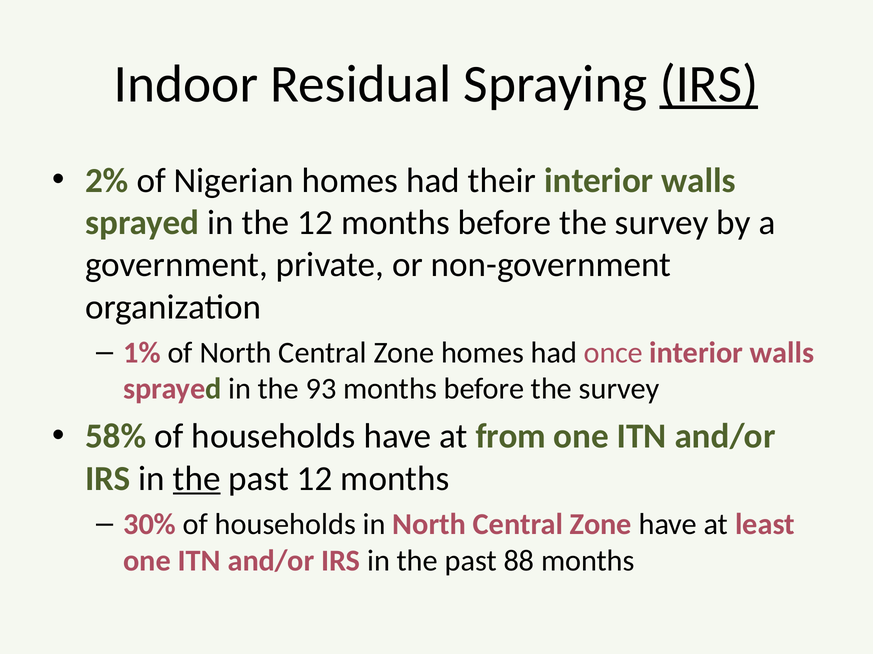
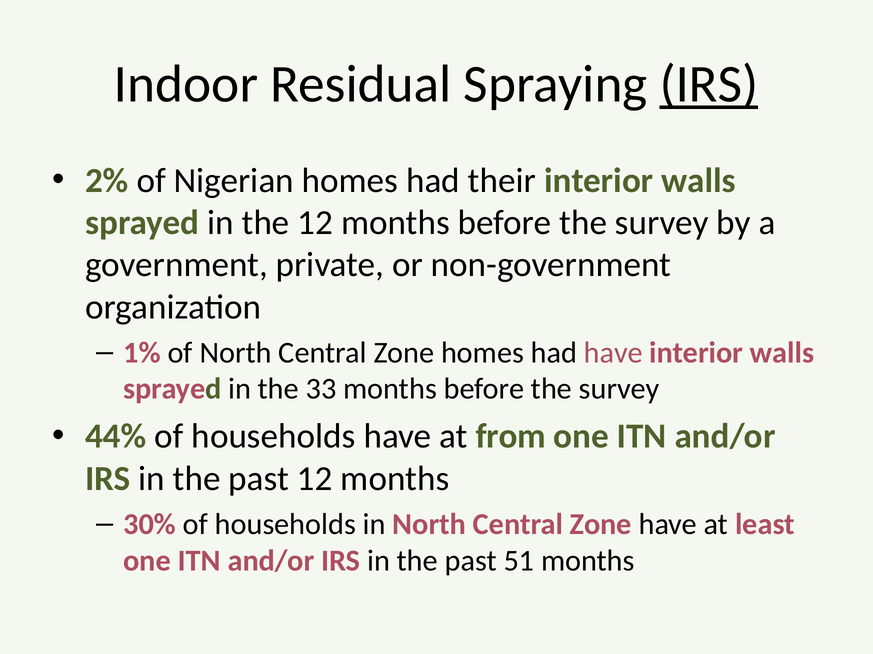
had once: once -> have (613, 353)
93: 93 -> 33 (321, 389)
58%: 58% -> 44% (116, 437)
the underline: present -> none (197, 479)
88: 88 -> 51 (519, 561)
